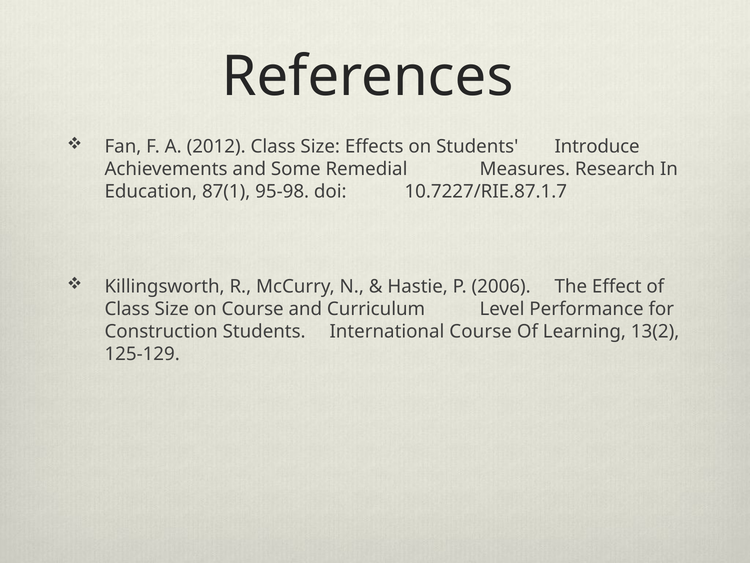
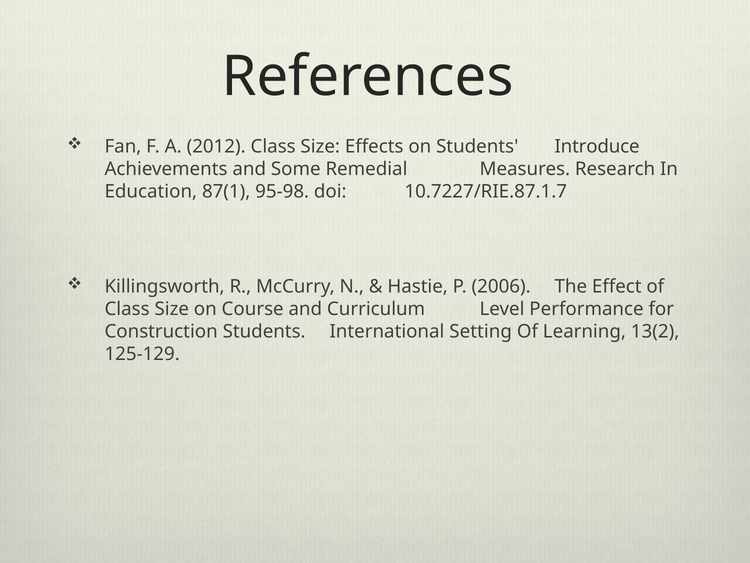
International Course: Course -> Setting (481, 331)
